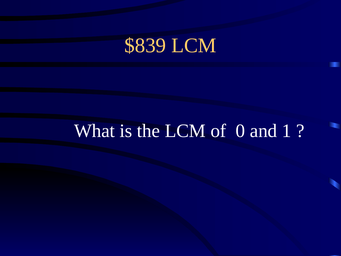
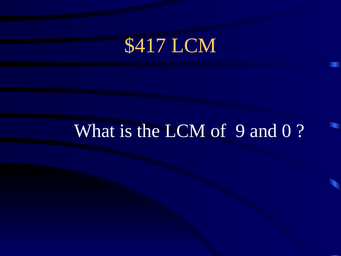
$839: $839 -> $417 (145, 45)
0: 0 -> 9 (240, 131)
1: 1 -> 0 (287, 131)
